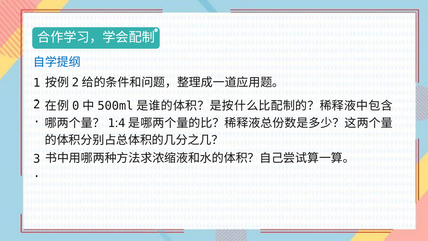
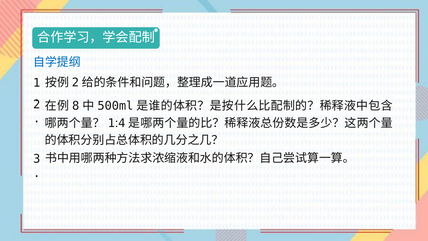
0: 0 -> 8 (76, 106)
